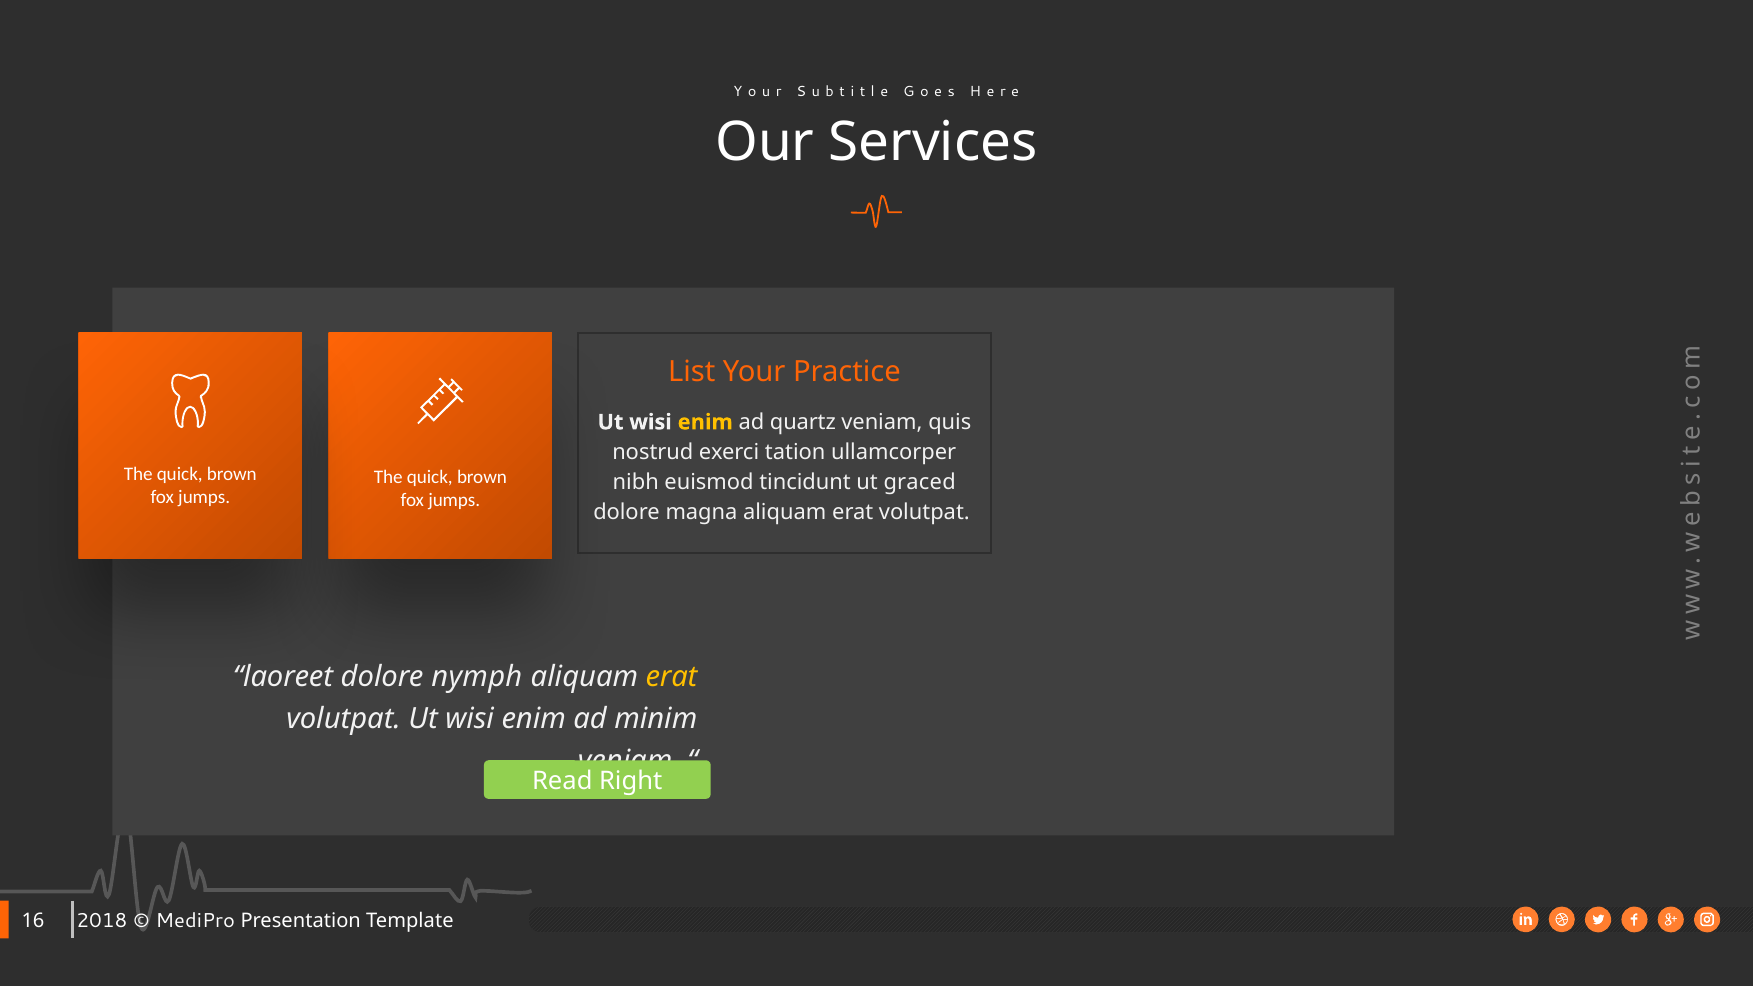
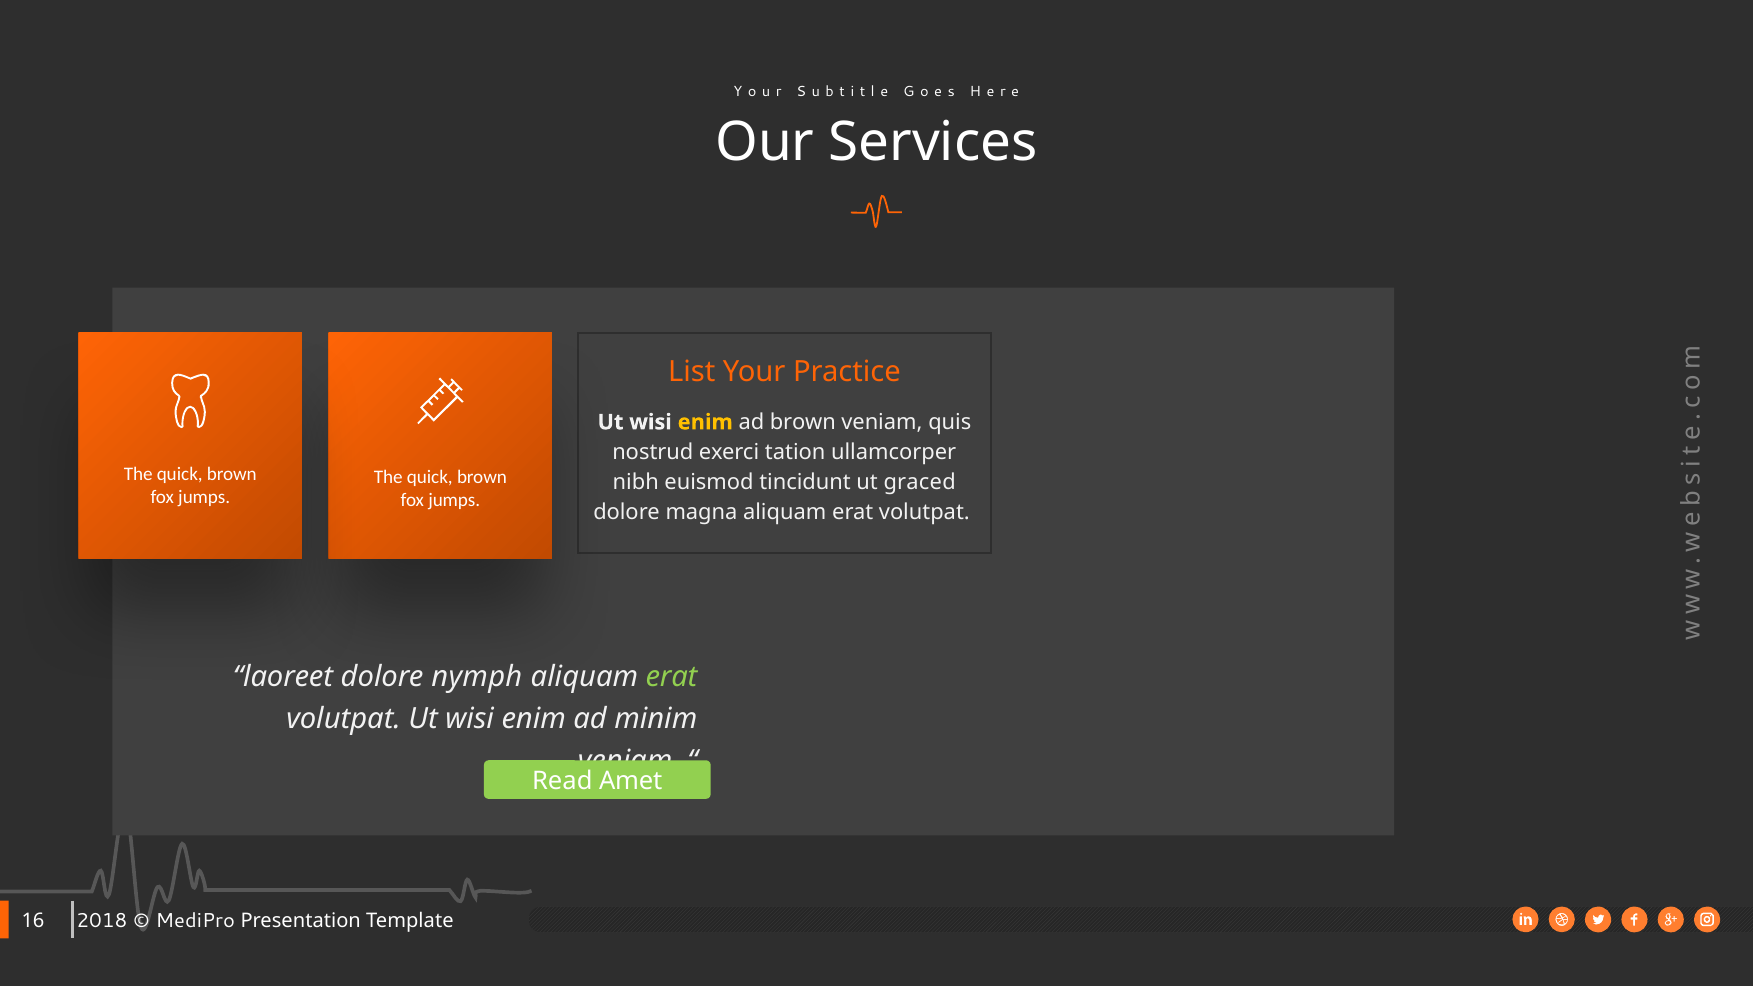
ad quartz: quartz -> brown (803, 422)
erat colour: yellow -> light green (671, 677)
Right: Right -> Amet (631, 781)
